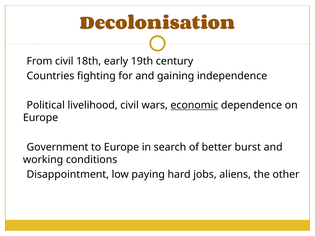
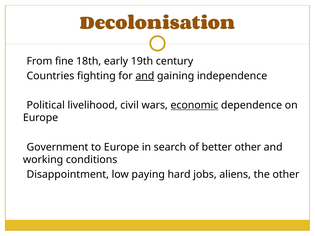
From civil: civil -> fine (64, 61)
and underline: none -> present (145, 76)
better burst: burst -> other (248, 147)
